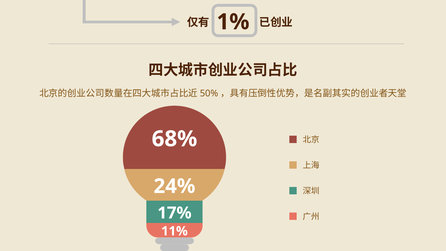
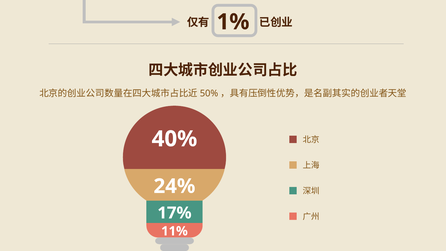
68%: 68% -> 40% (174, 139)
